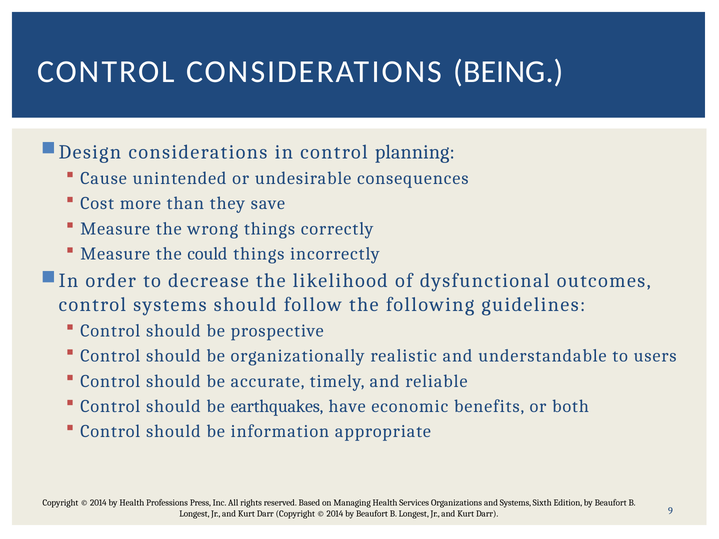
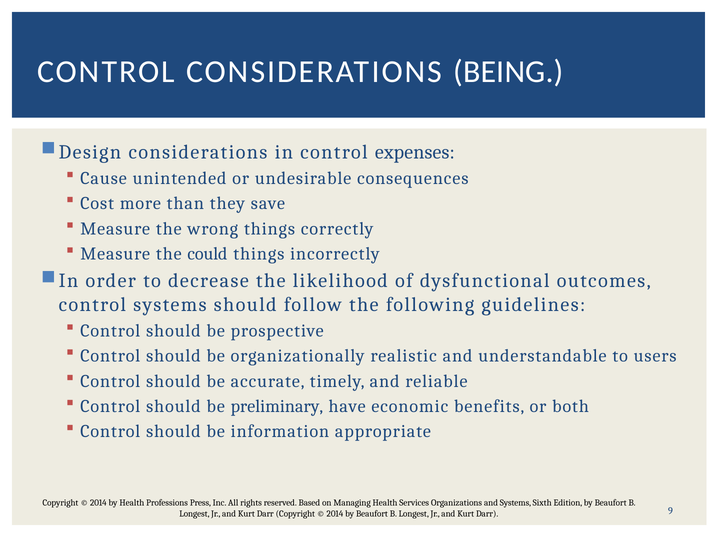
planning: planning -> expenses (415, 152)
earthquakes: earthquakes -> preliminary (277, 406)
